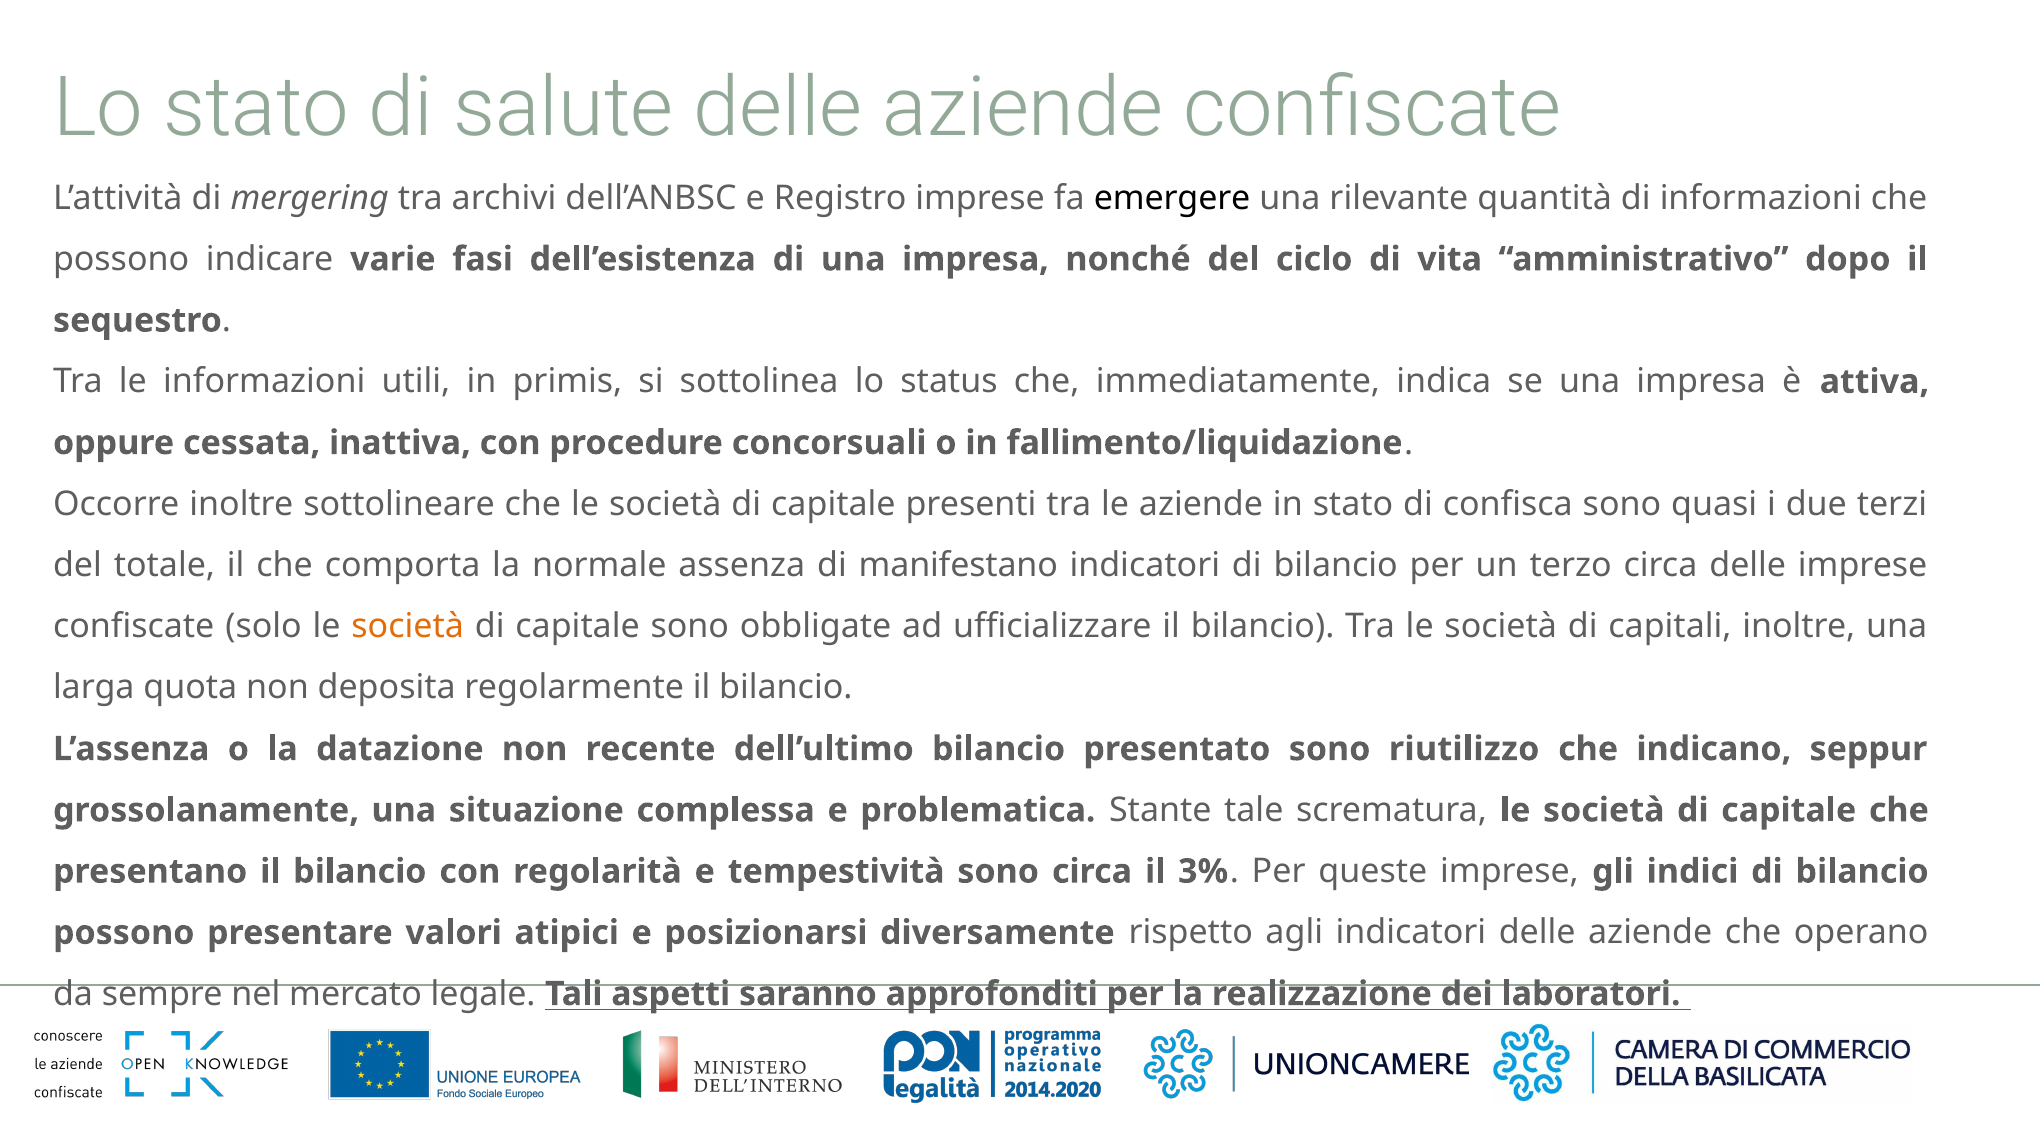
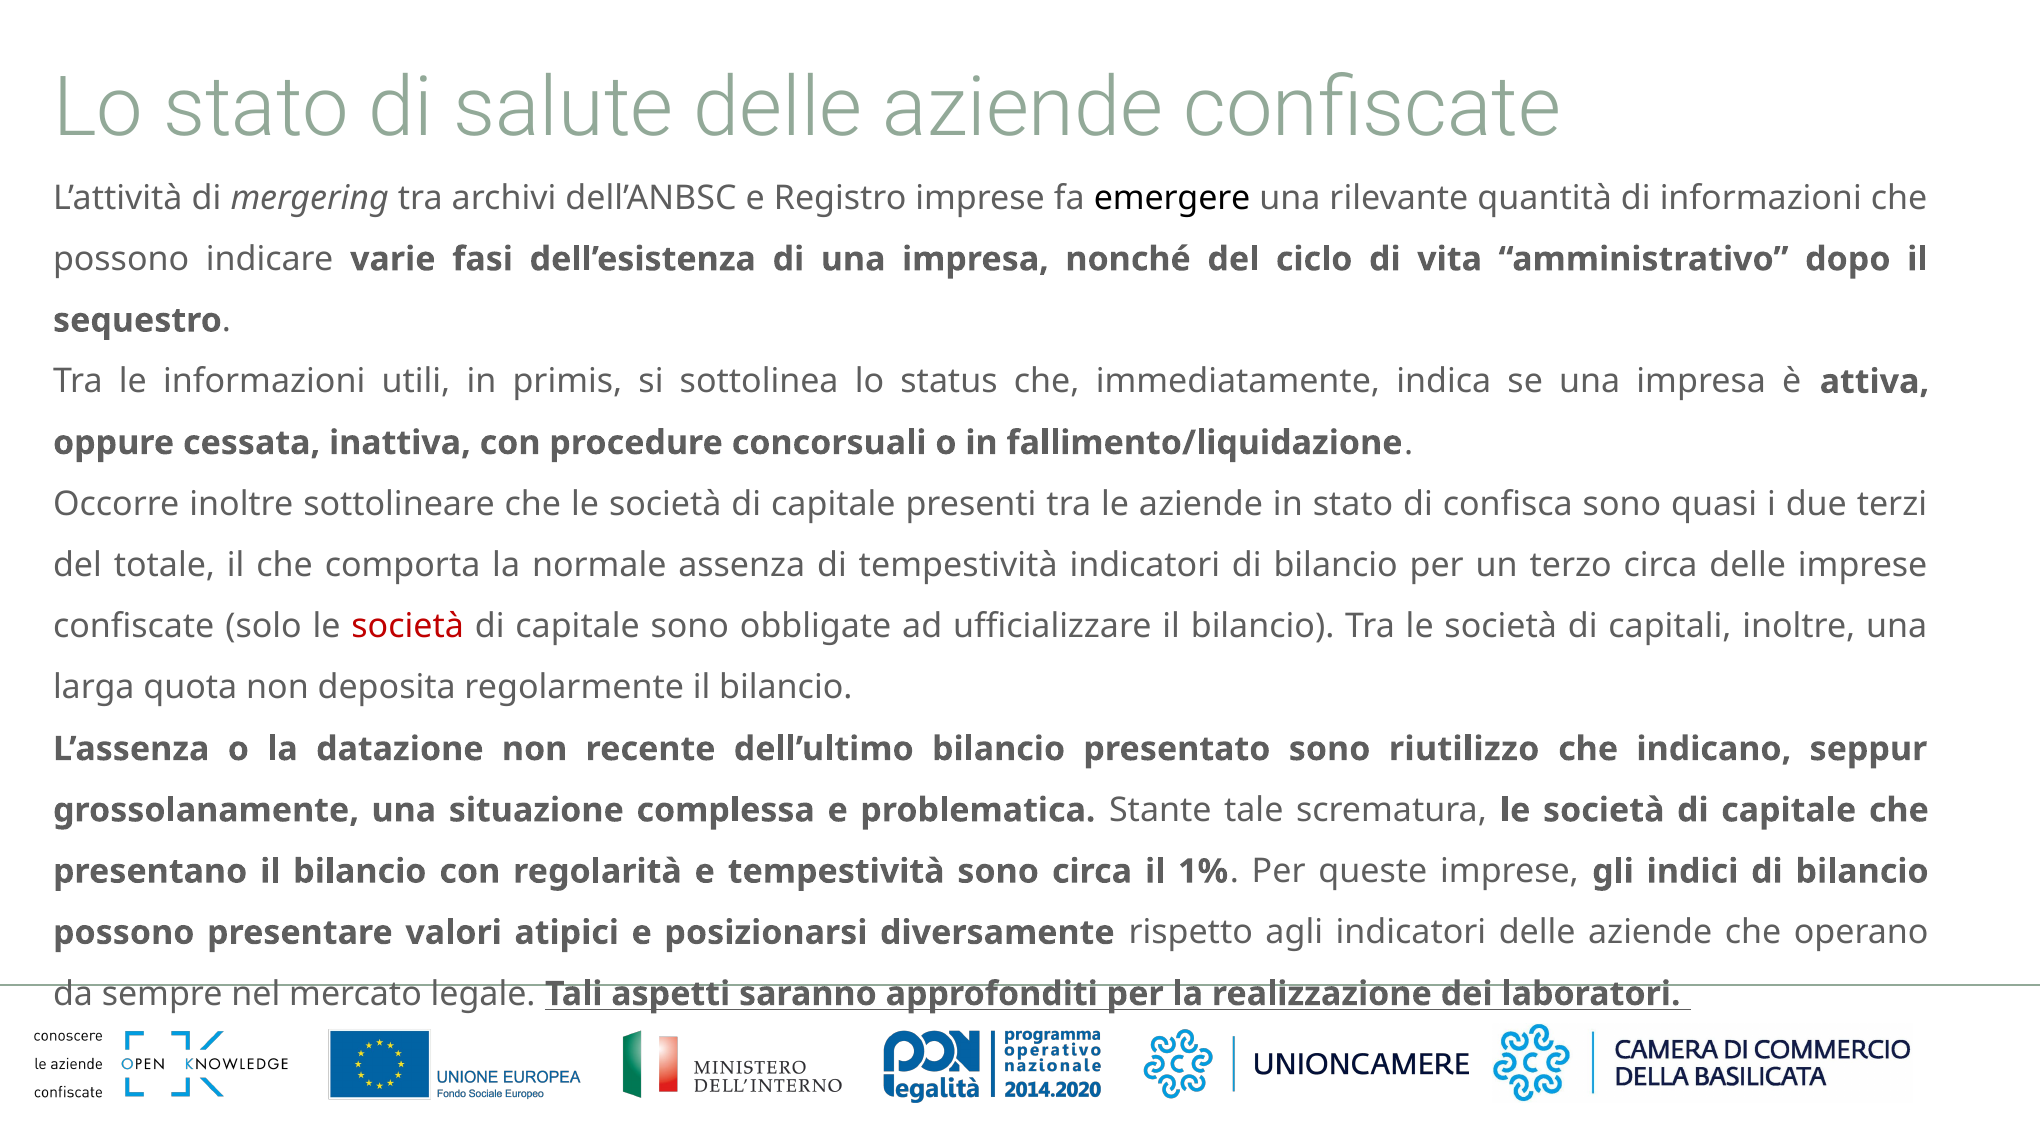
di manifestano: manifestano -> tempestività (958, 565)
società colour: orange -> red (408, 626)
3%: 3% -> 1% (1203, 871)
